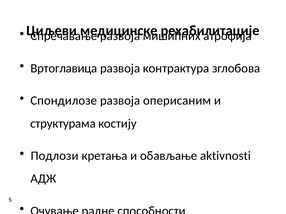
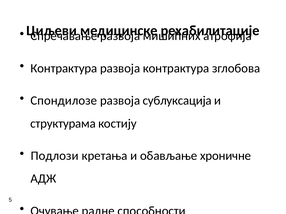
Вртоглавица: Вртоглавица -> Контрактура (64, 68)
оперисаним: оперисаним -> сублуксација (177, 101)
aktivnosti: aktivnosti -> хроничне (226, 156)
